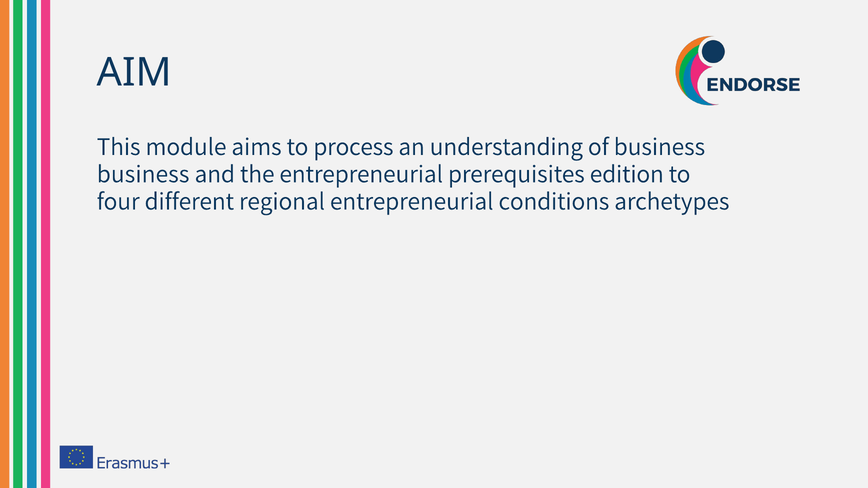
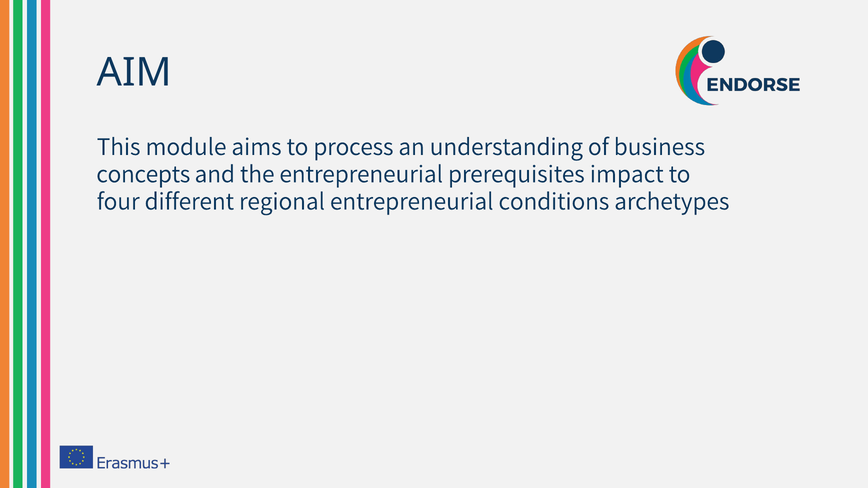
business: business -> concepts (143, 174)
edition: edition -> impact (627, 174)
